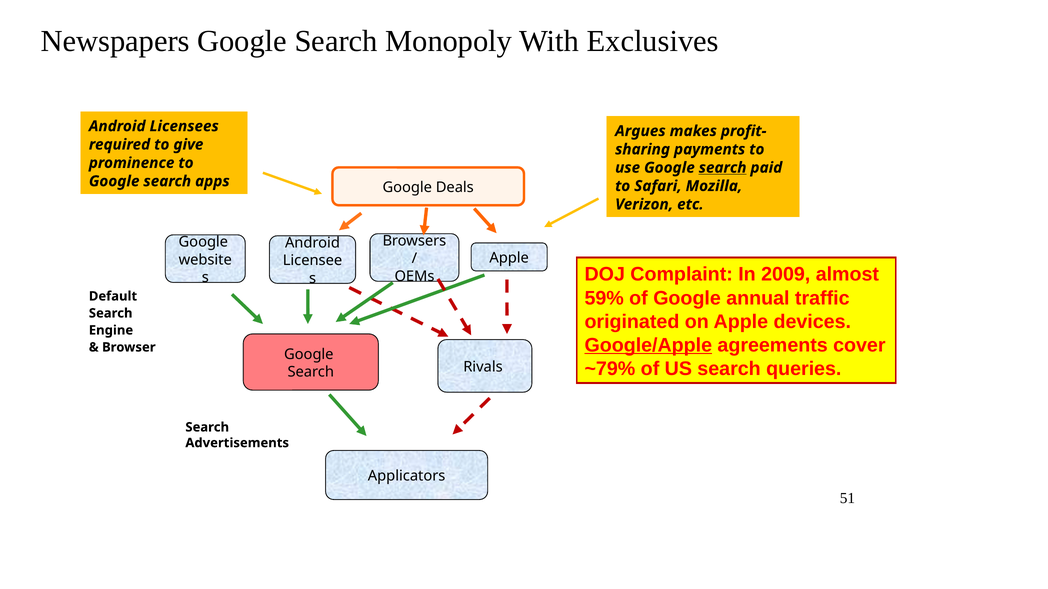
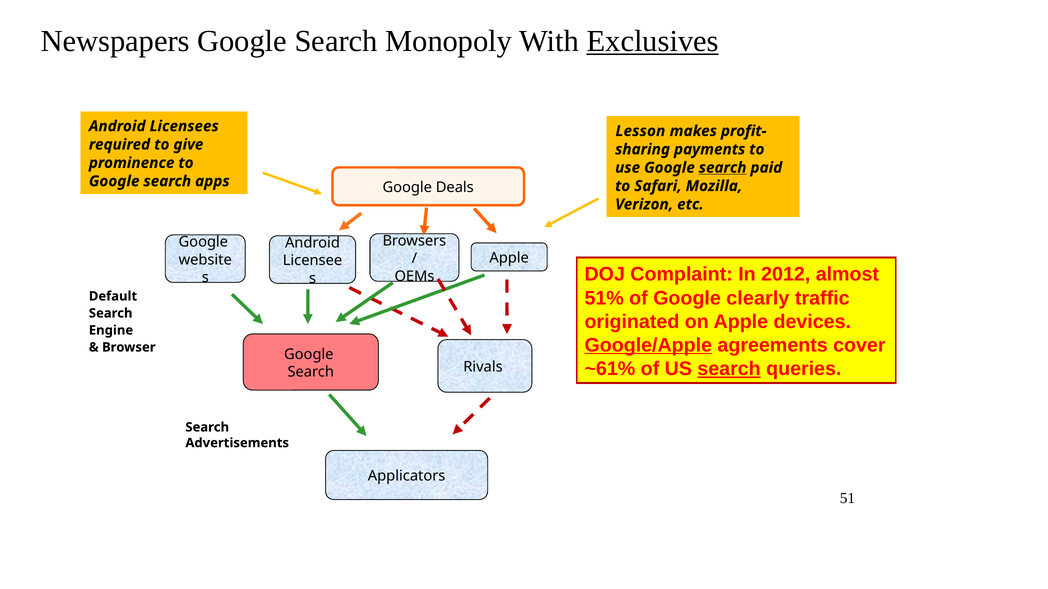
Exclusives underline: none -> present (653, 41)
Argues: Argues -> Lesson (640, 131)
2009: 2009 -> 2012 (786, 275)
59%: 59% -> 51% (604, 298)
annual: annual -> clearly (758, 298)
~79%: ~79% -> ~61% (610, 369)
search underline: none -> present (729, 369)
